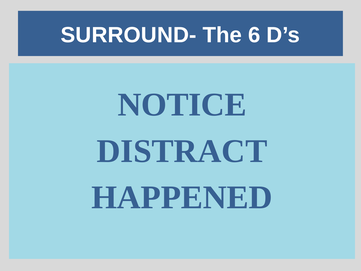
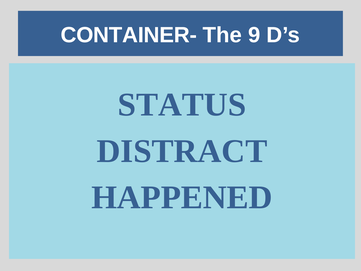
SURROUND-: SURROUND- -> CONTAINER- (129, 35)
6: 6 -> 9 (254, 35)
NOTICE: NOTICE -> STATUS (182, 105)
